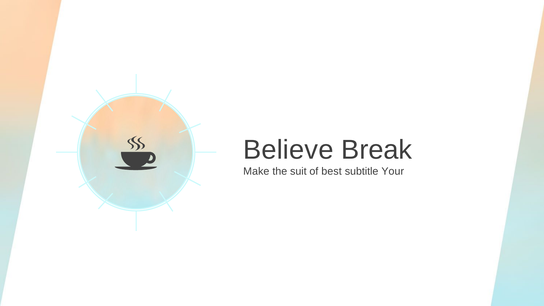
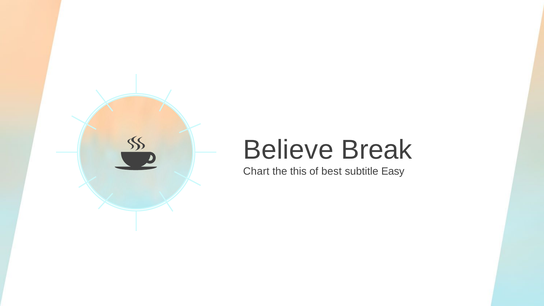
Make: Make -> Chart (256, 172)
suit: suit -> this (298, 172)
Your: Your -> Easy (393, 172)
